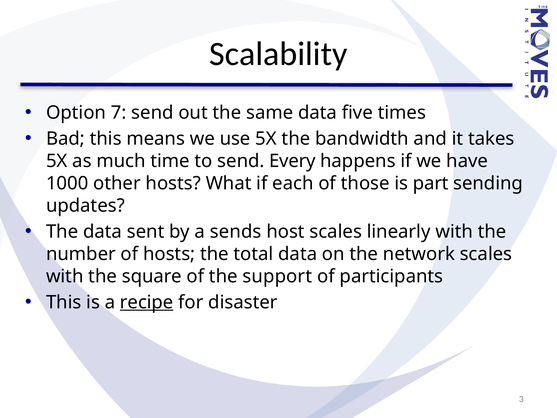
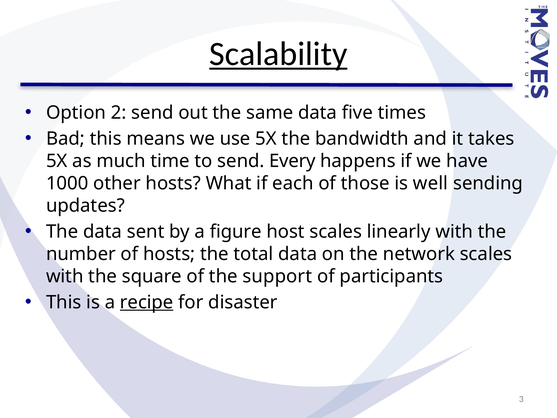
Scalability underline: none -> present (278, 54)
7: 7 -> 2 (119, 113)
part: part -> well (431, 183)
sends: sends -> figure (236, 232)
